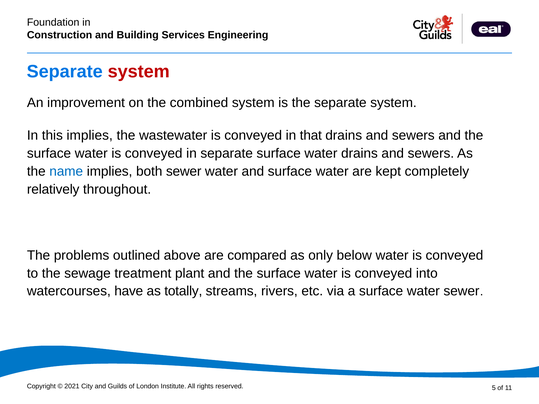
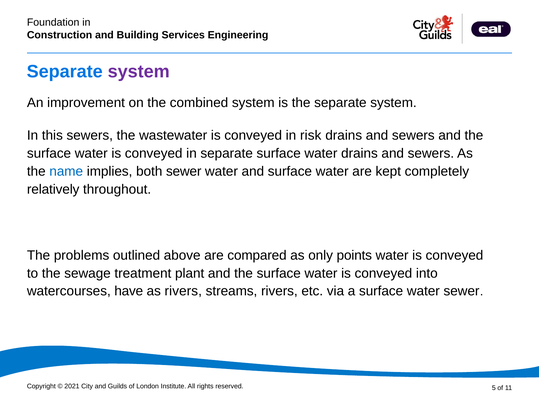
system colour: red -> purple (139, 71)
this implies: implies -> sewers (90, 136)
that: that -> risk (311, 136)
below: below -> points (354, 255)
as totally: totally -> rivers (183, 291)
